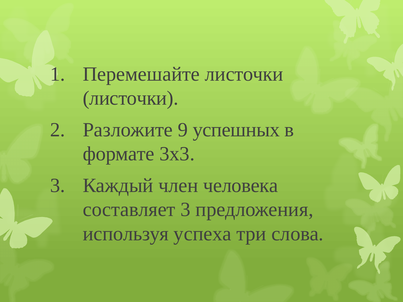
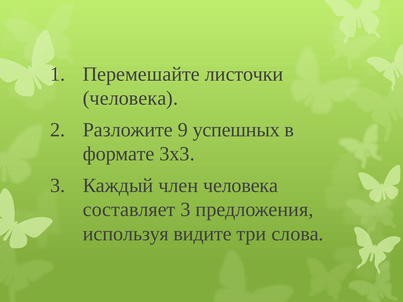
листочки: листочки -> человека (130, 98)
успеха: успеха -> видите (203, 234)
